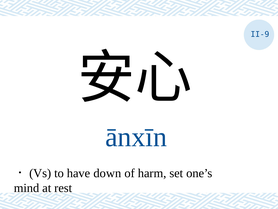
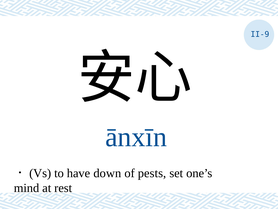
harm: harm -> pests (152, 173)
